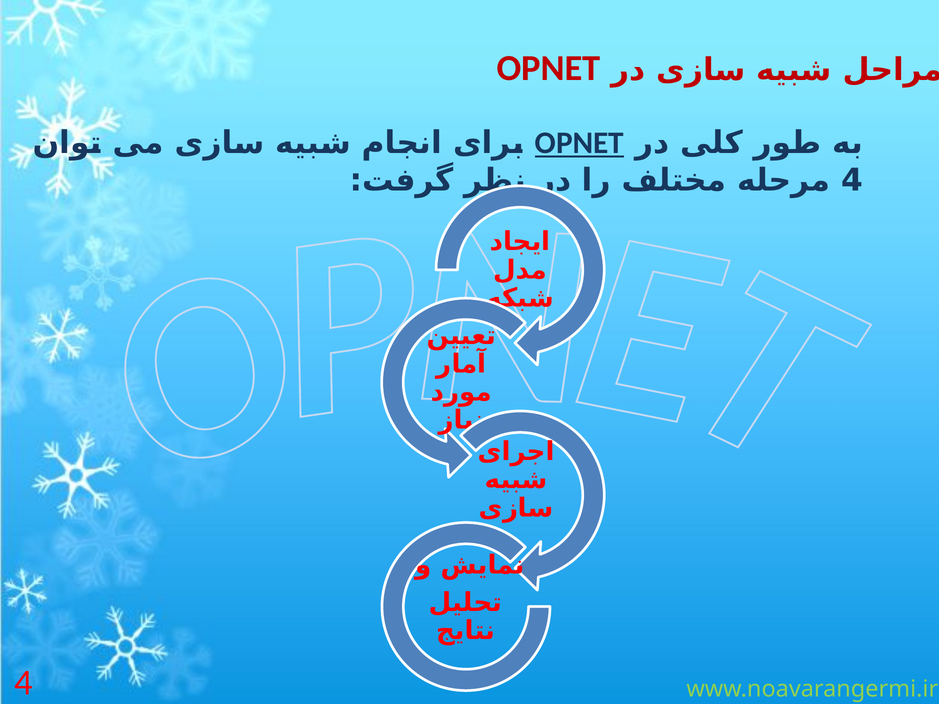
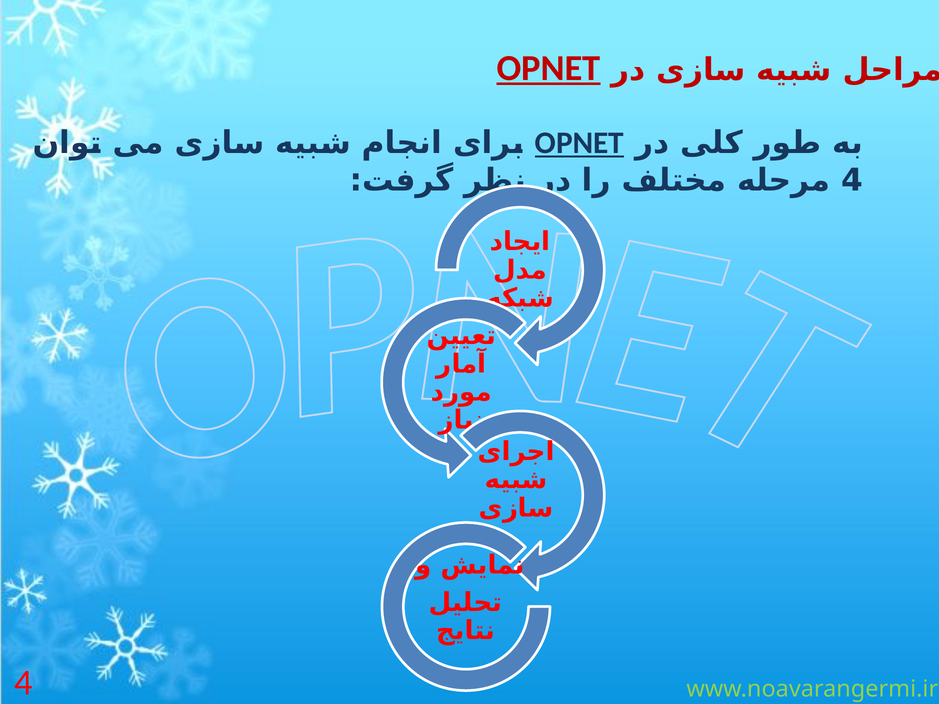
OPNET underline: none -> present (548, 68)
